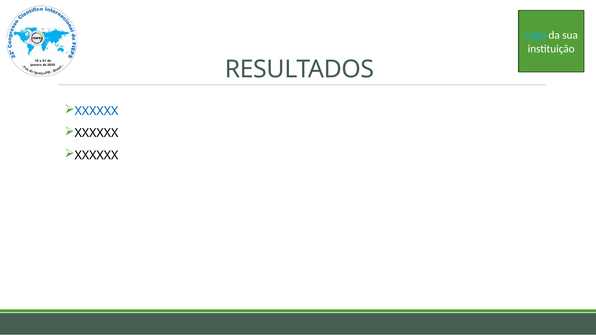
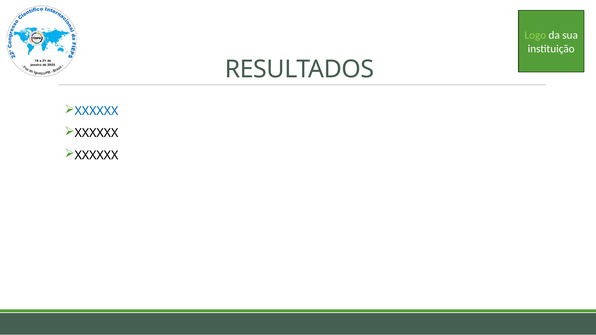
Logo colour: light blue -> light green (535, 35)
